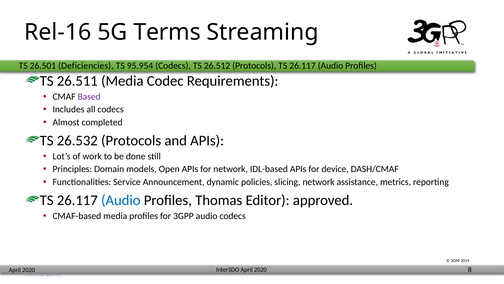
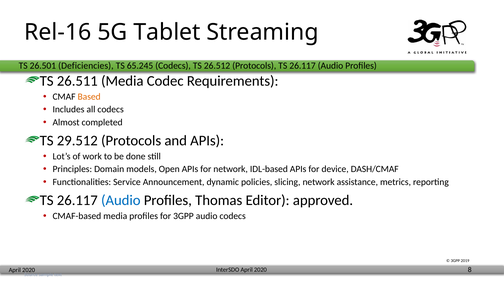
Terms: Terms -> Tablet (167, 32)
95.954: 95.954 -> 65.245 (140, 66)
Based colour: purple -> orange (89, 96)
26.532: 26.532 -> 29.512 (77, 140)
